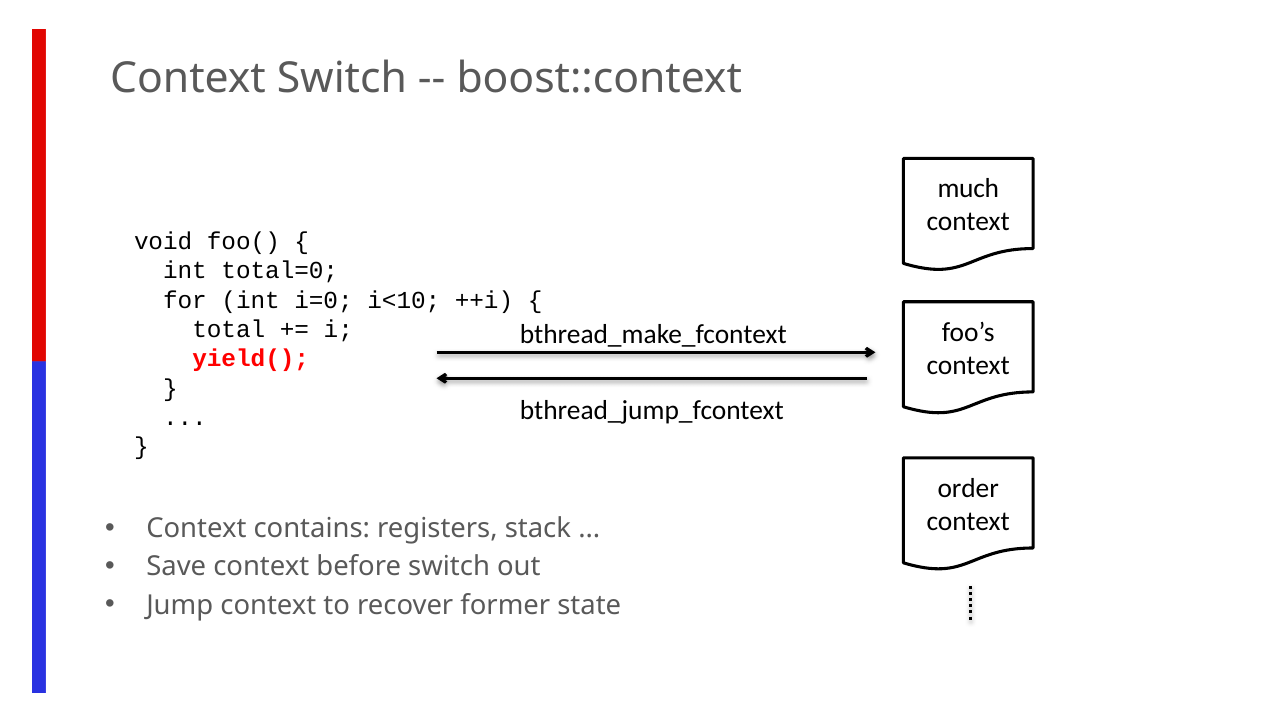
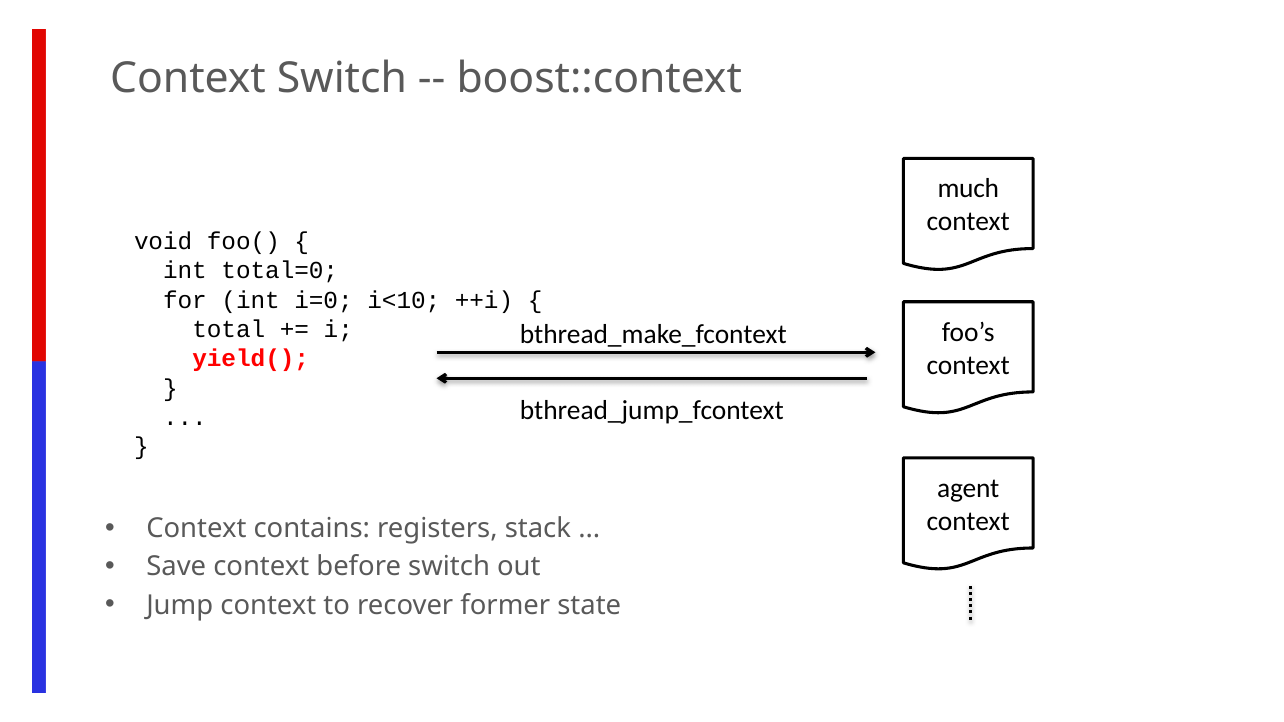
order: order -> agent (968, 488)
